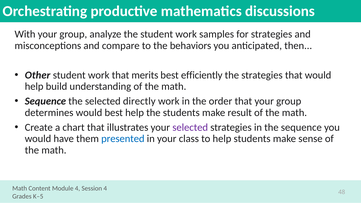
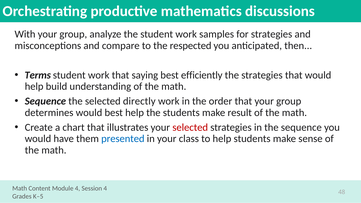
behaviors: behaviors -> respected (191, 46)
Other: Other -> Terms (38, 75)
merits: merits -> saying (145, 75)
selected colour: purple -> red (190, 127)
